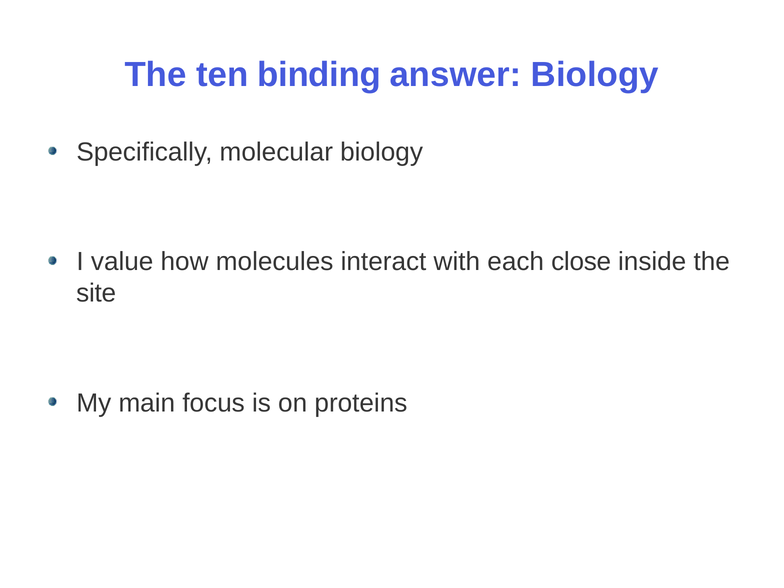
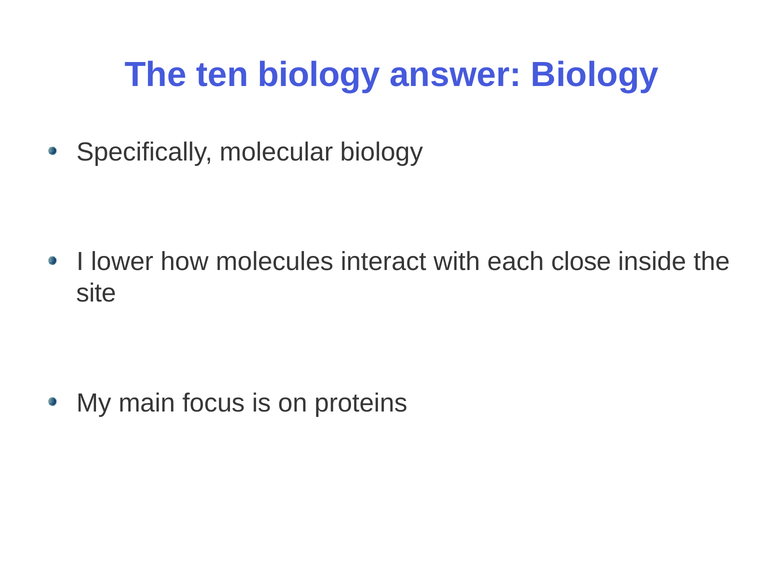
ten binding: binding -> biology (319, 75)
value: value -> lower (122, 262)
